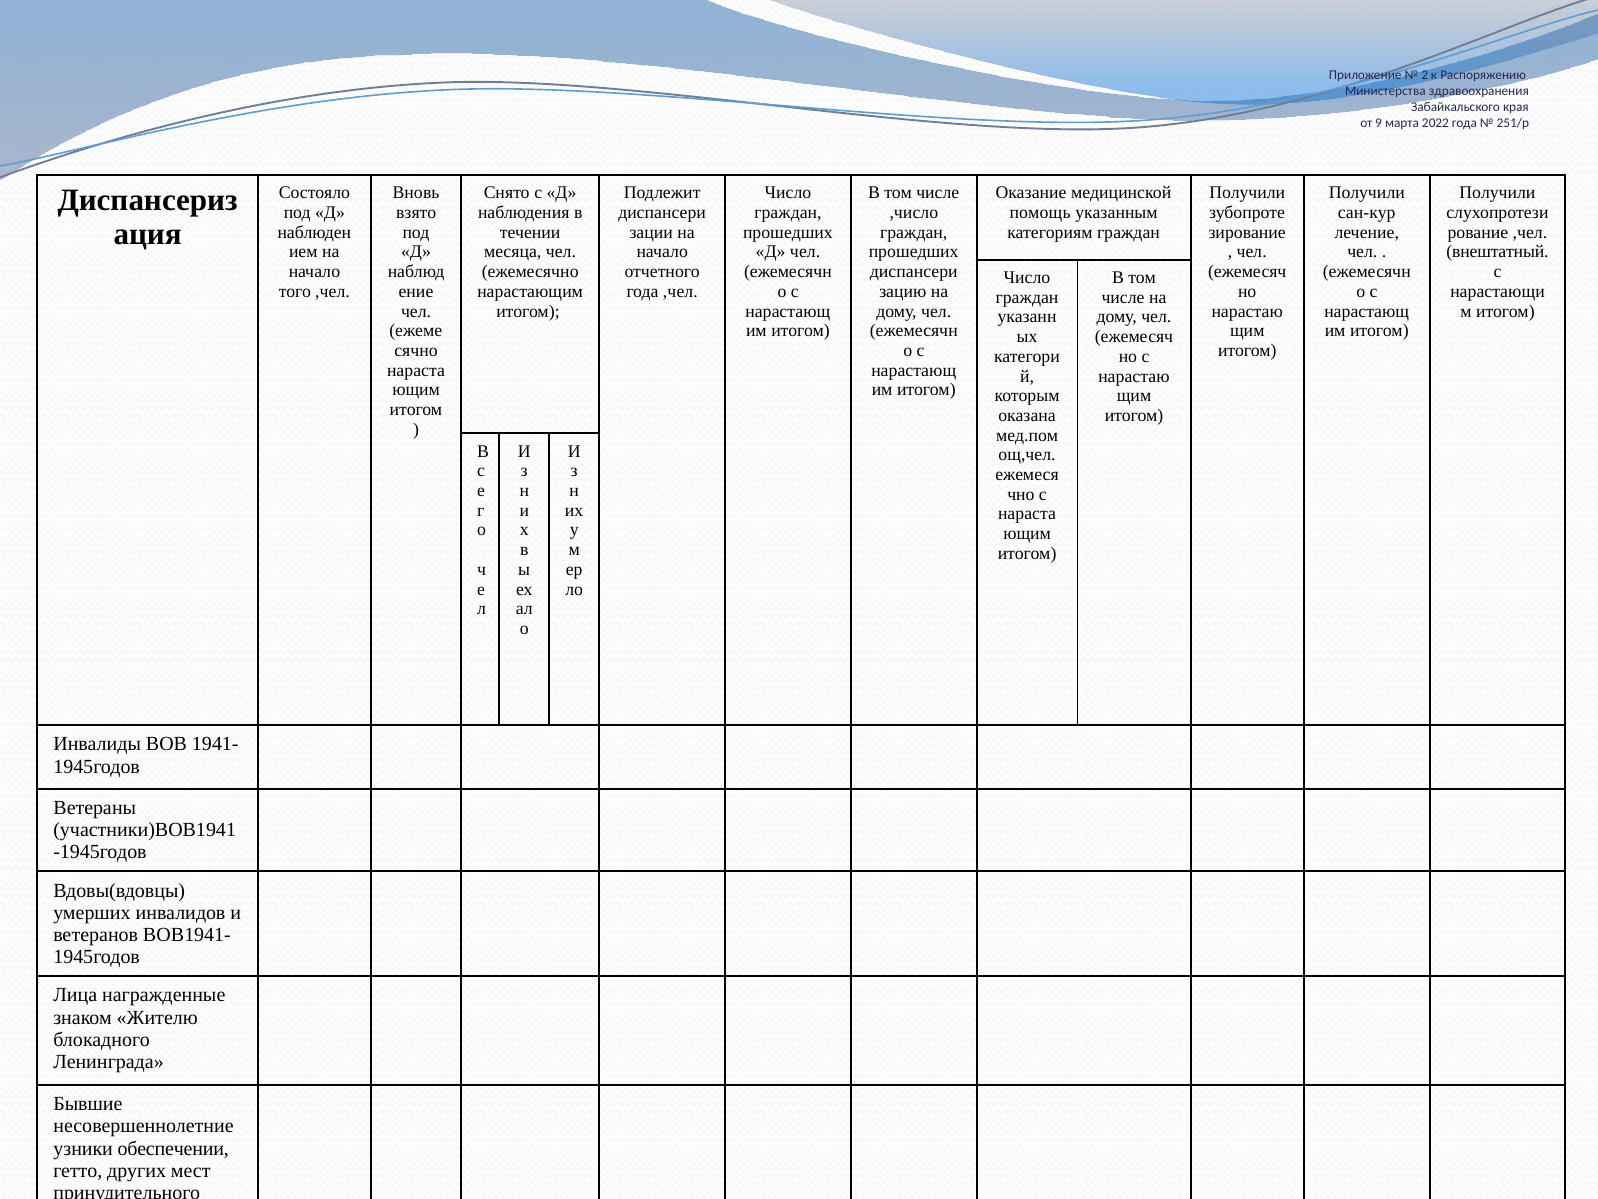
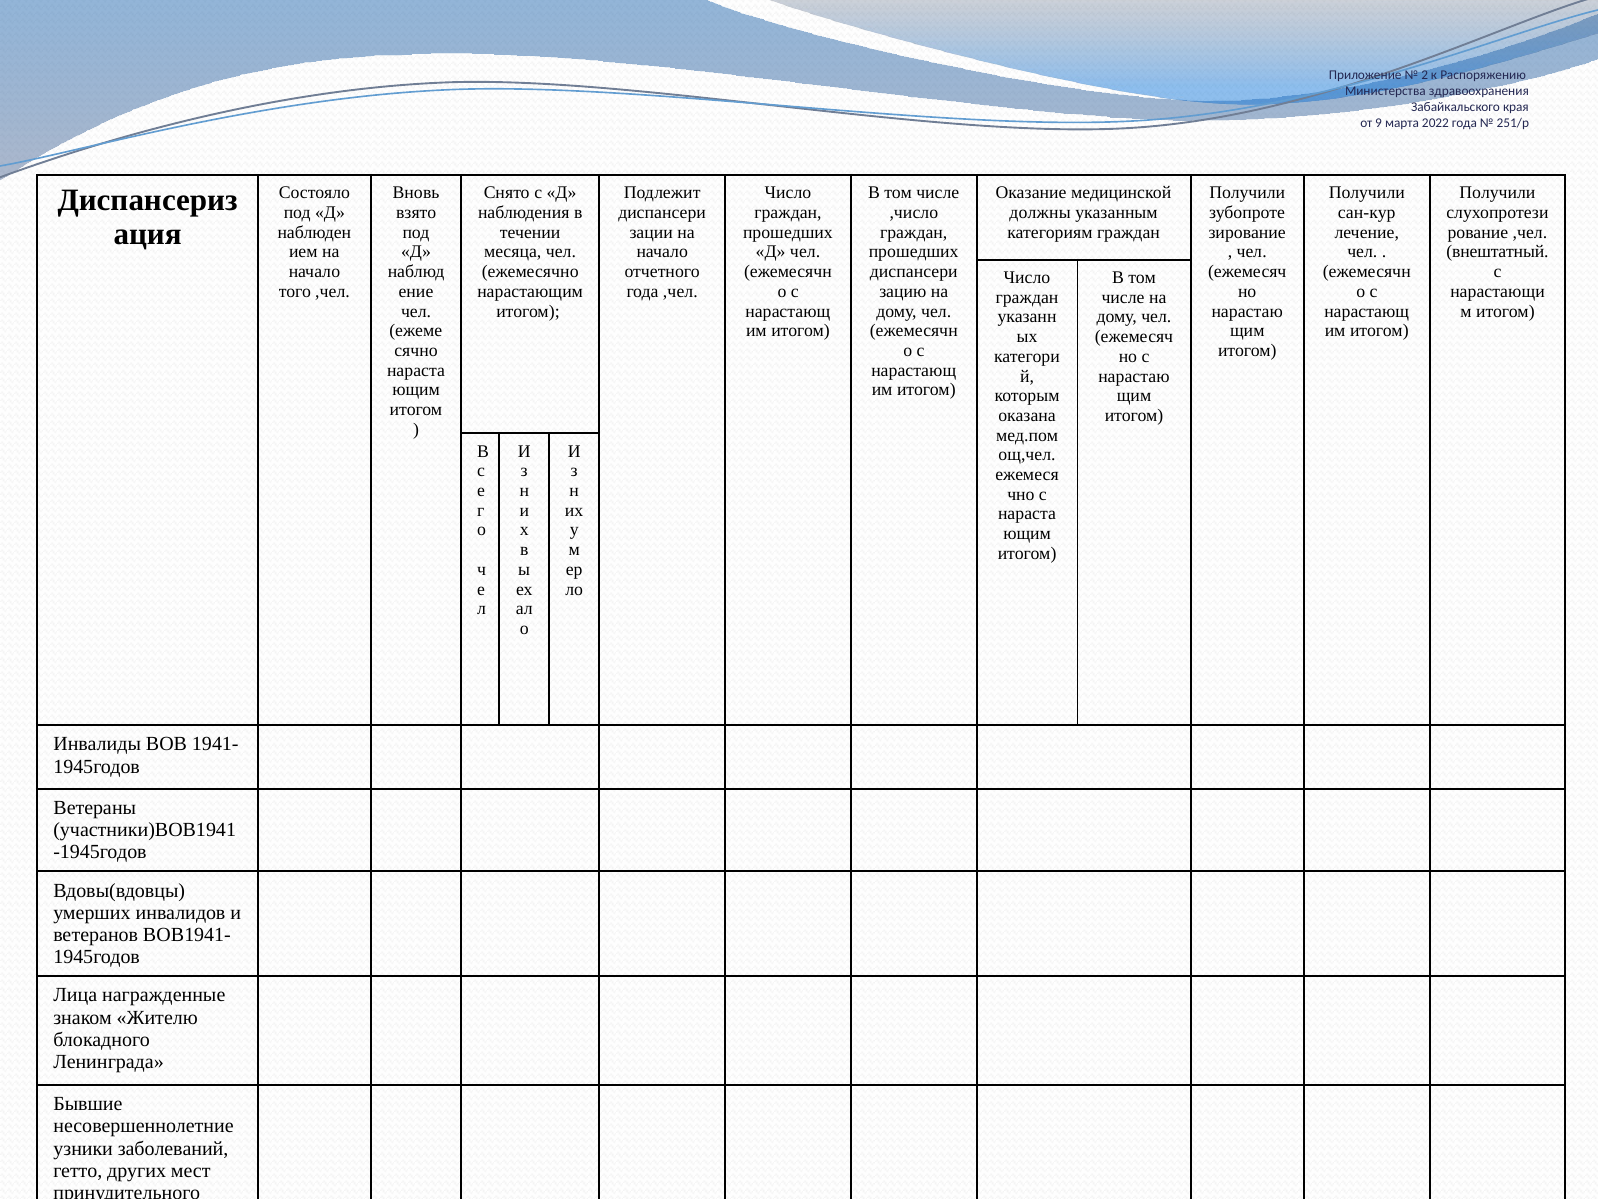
помощь: помощь -> должны (1040, 213)
обеспечении: обеспечении -> заболеваний (173, 1148)
